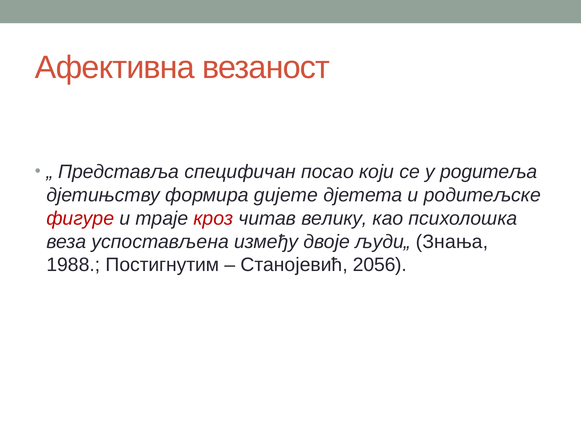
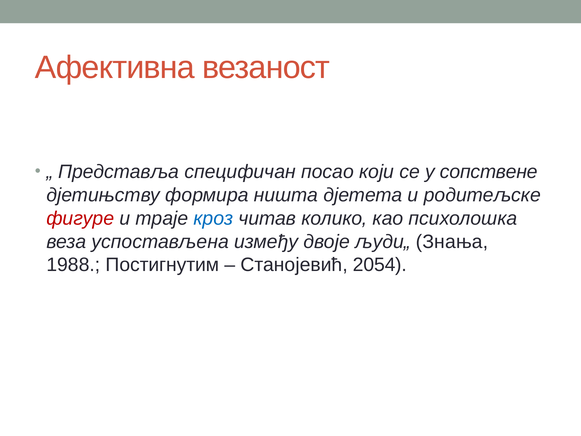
родитеља: родитеља -> сопствене (489, 172)
дијете: дијете -> ништа (286, 195)
кроз colour: red -> blue (213, 218)
велику: велику -> колико (334, 218)
2056: 2056 -> 2054 (380, 265)
